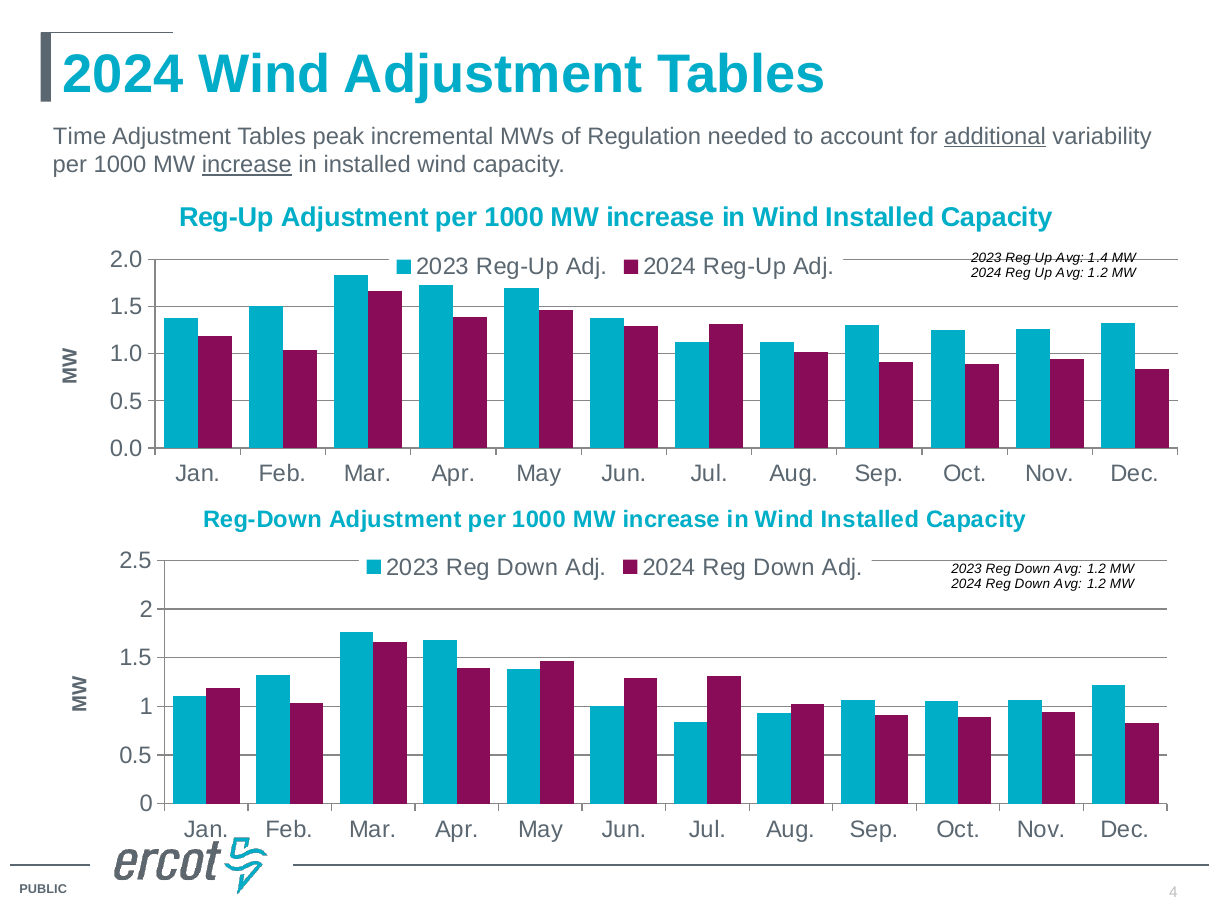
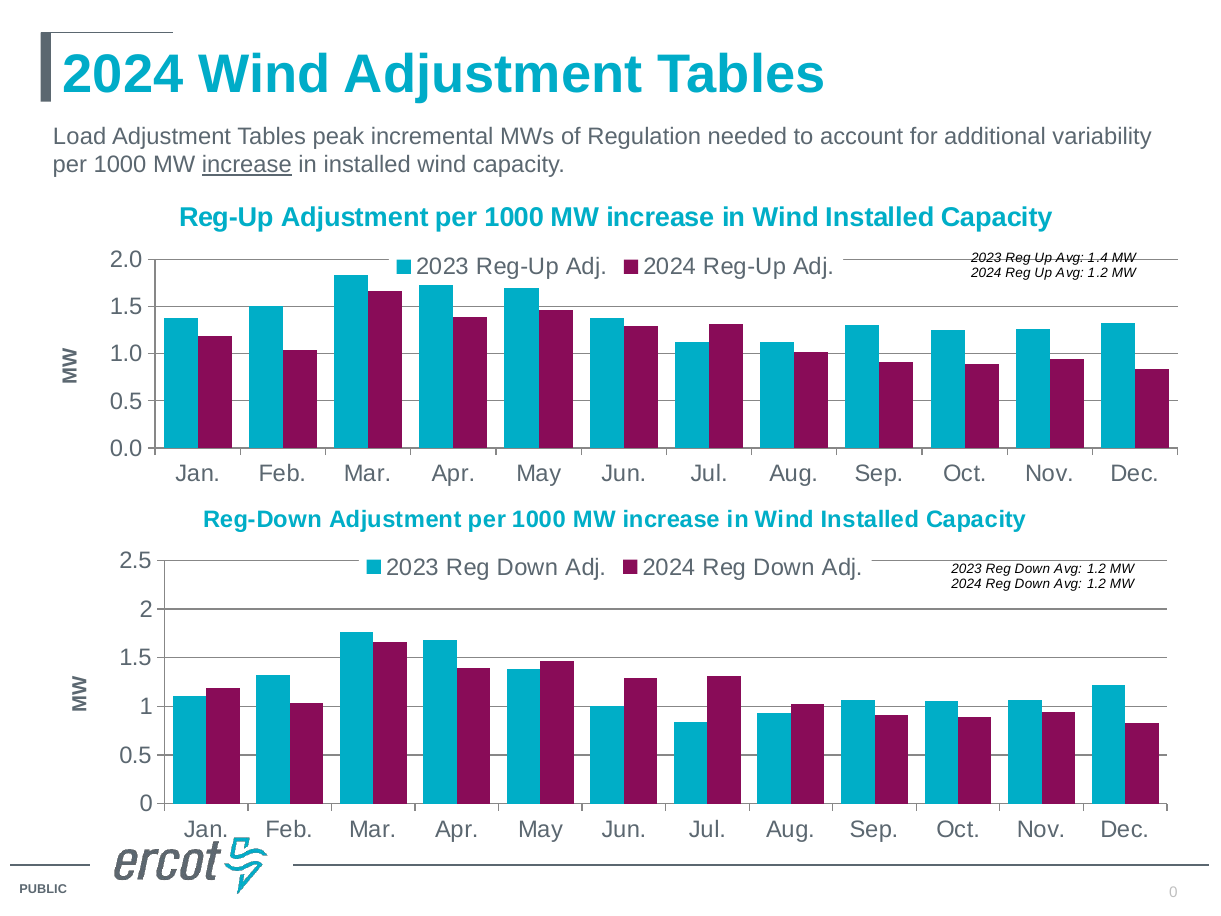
Time: Time -> Load (80, 136)
additional underline: present -> none (995, 136)
4: 4 -> 0 (1173, 892)
